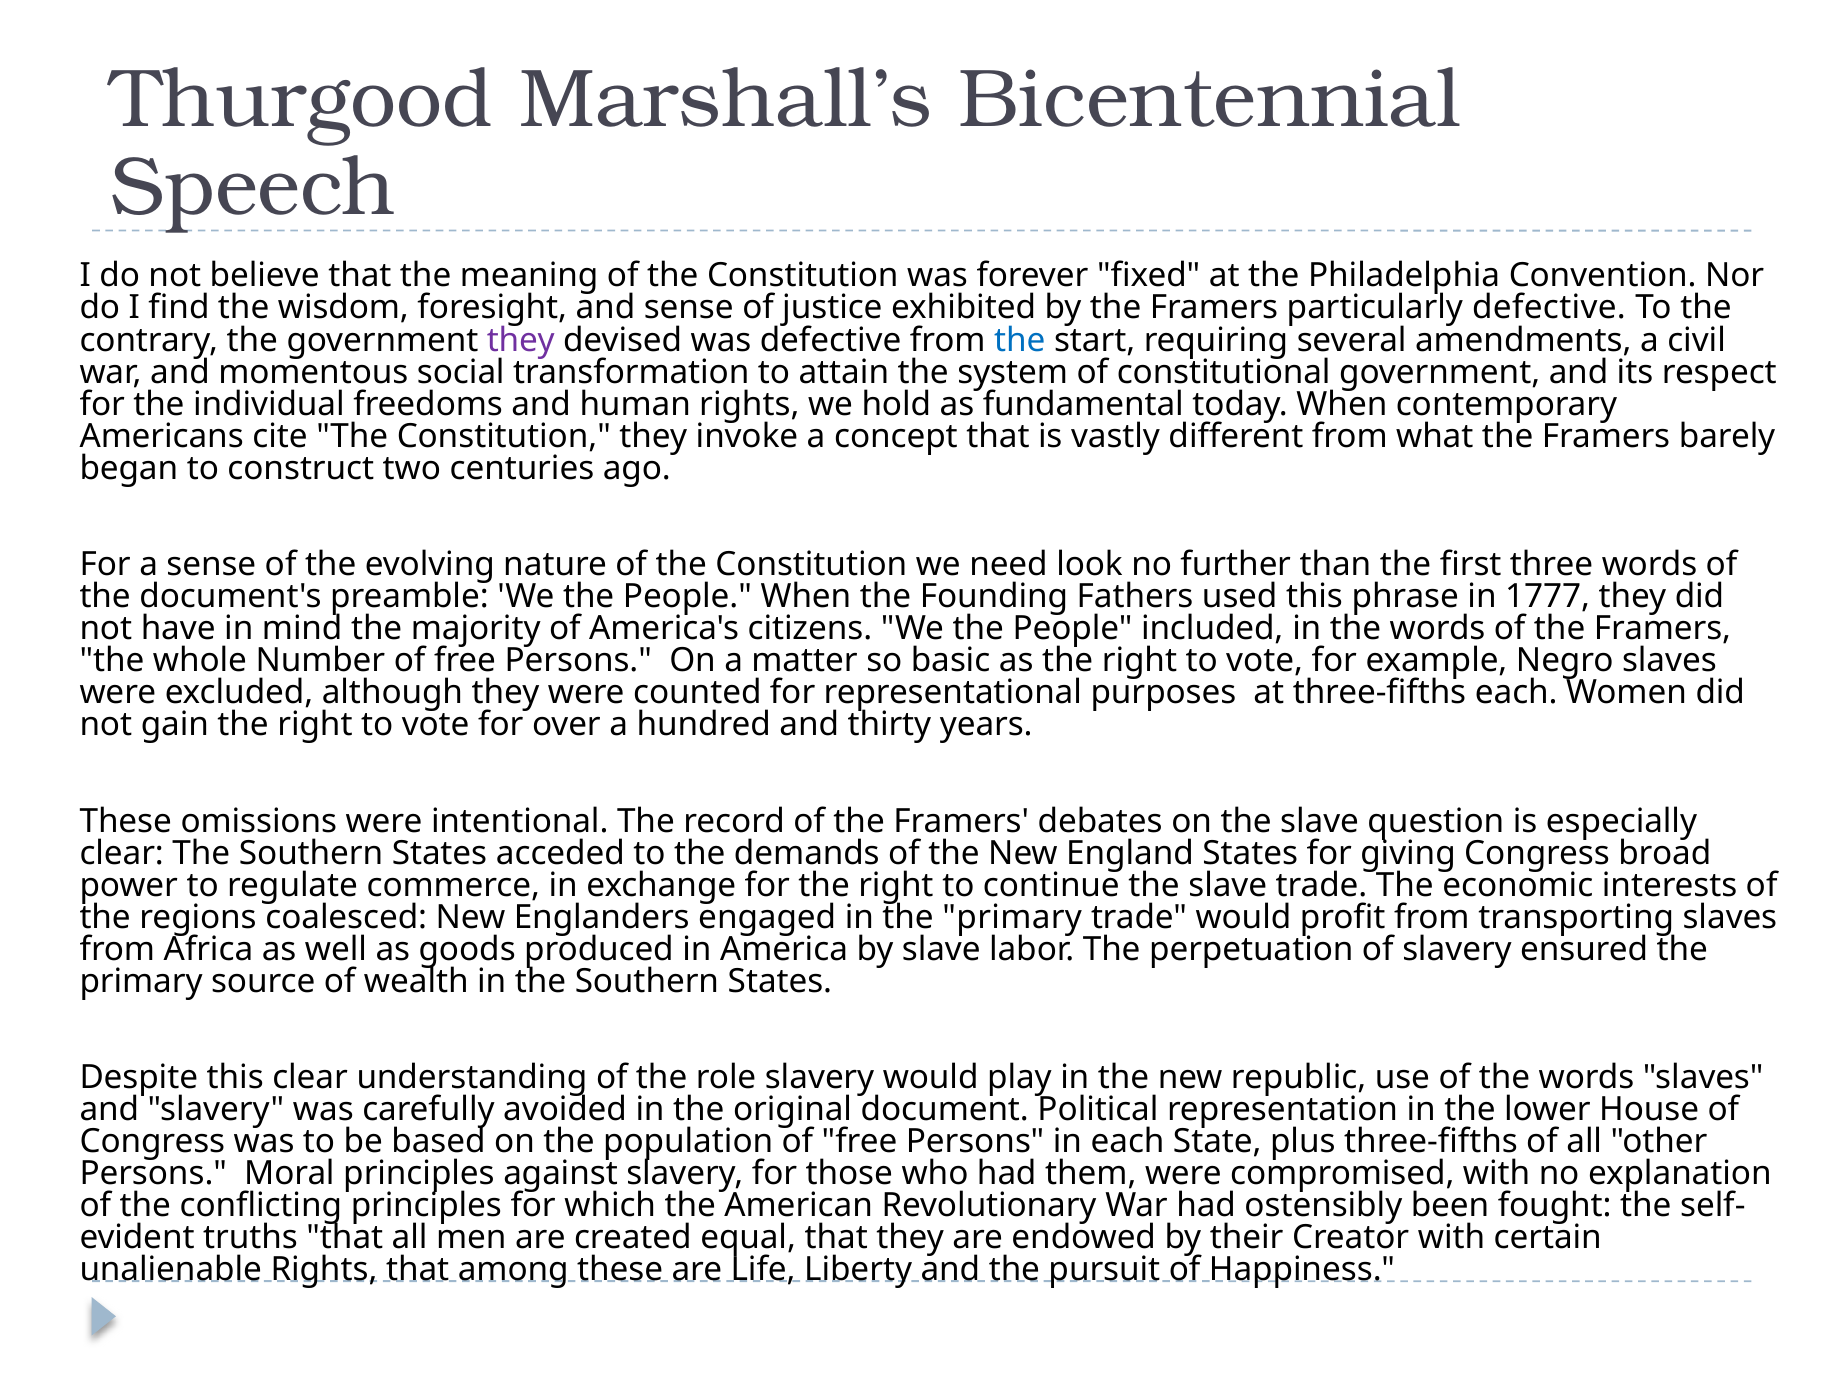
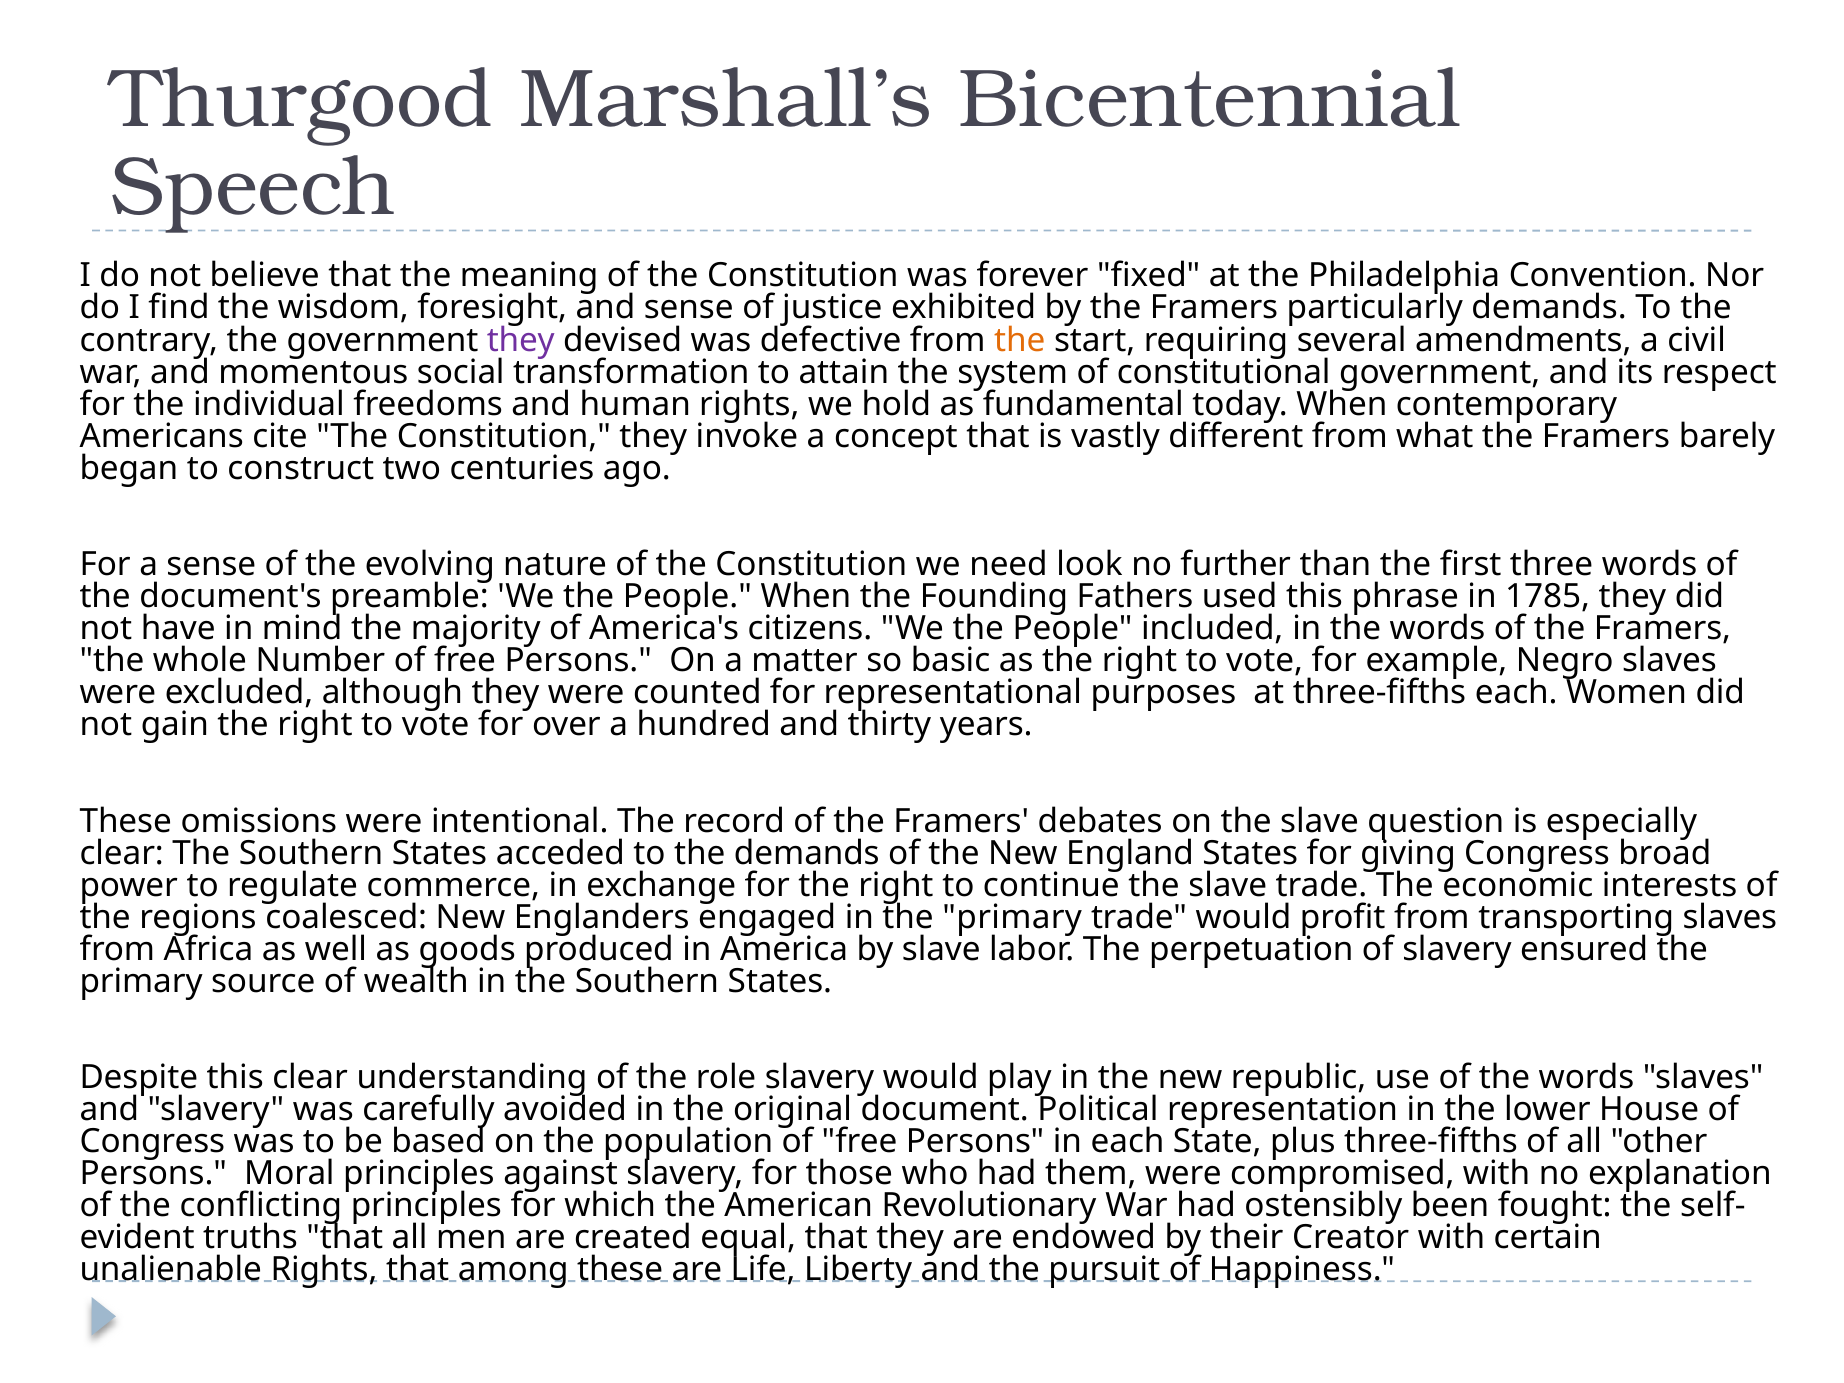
particularly defective: defective -> demands (1549, 308)
the colour: blue -> orange (1020, 340)
1777: 1777 -> 1785 (1548, 597)
